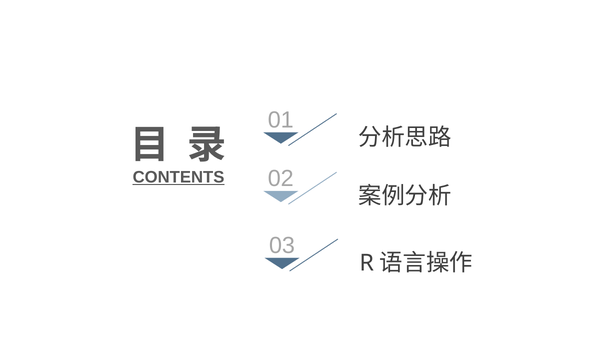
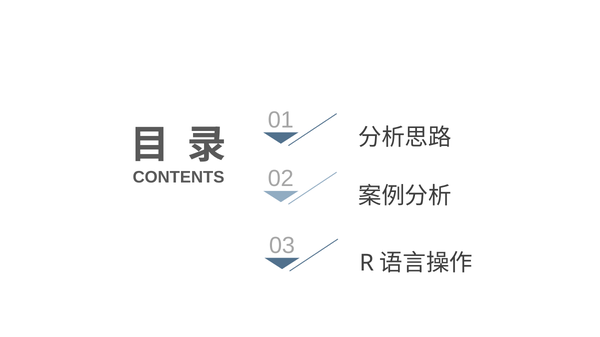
CONTENTS underline: present -> none (179, 178)
